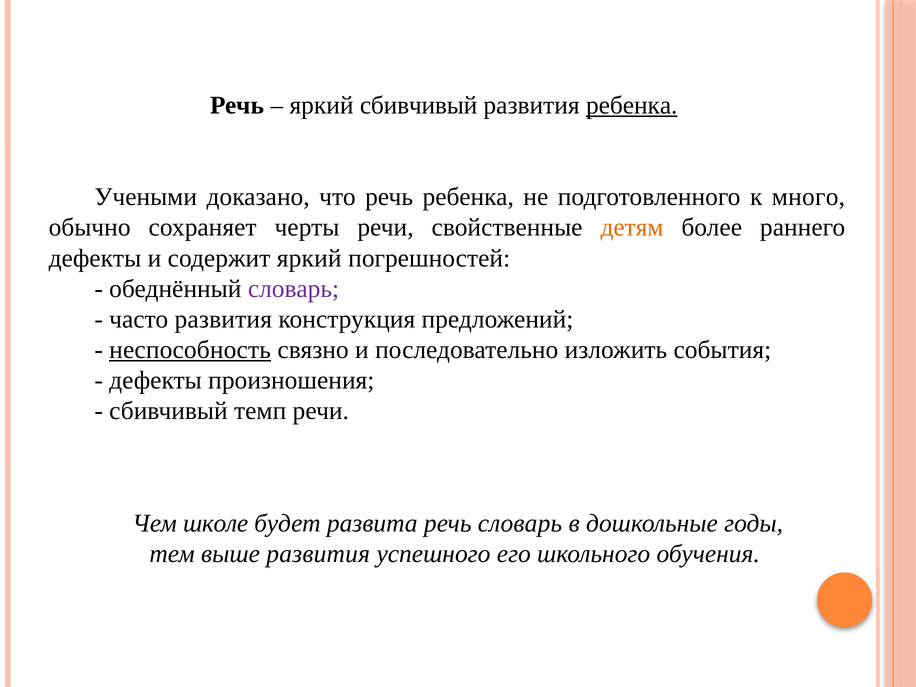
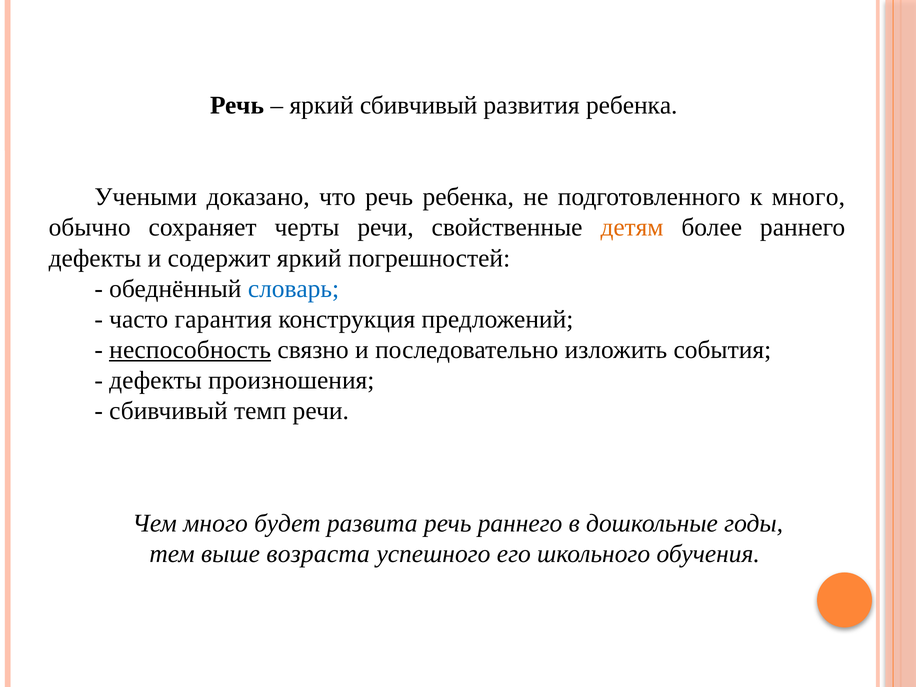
ребенка underline: present -> none (632, 105)
словарь colour: purple -> blue (293, 289)
часто развития: развития -> гарантия (223, 319)
Чем школе: школе -> много (215, 523)
речь словарь: словарь -> раннего (520, 523)
выше развития: развития -> возраста (318, 554)
